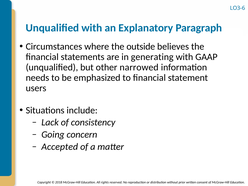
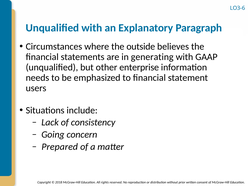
narrowed: narrowed -> enterprise (139, 67)
Accepted: Accepted -> Prepared (60, 147)
